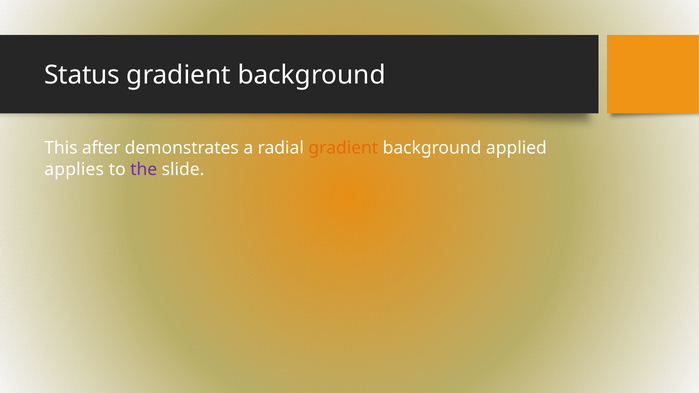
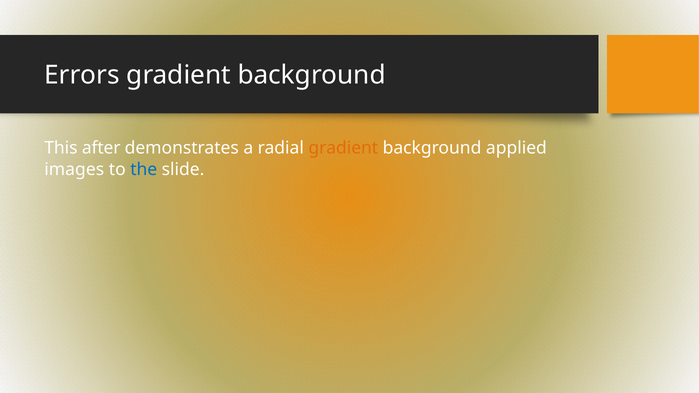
Status: Status -> Errors (82, 75)
applies: applies -> images (74, 169)
the colour: purple -> blue (144, 169)
